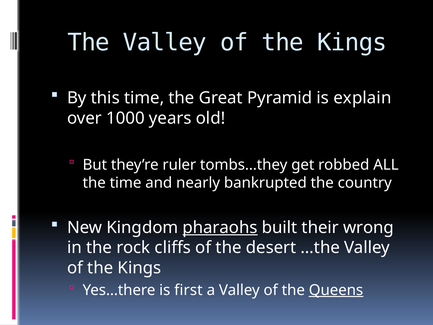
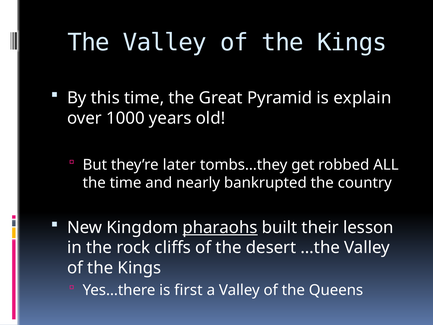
ruler: ruler -> later (179, 165)
wrong: wrong -> lesson (368, 227)
Queens underline: present -> none (336, 290)
